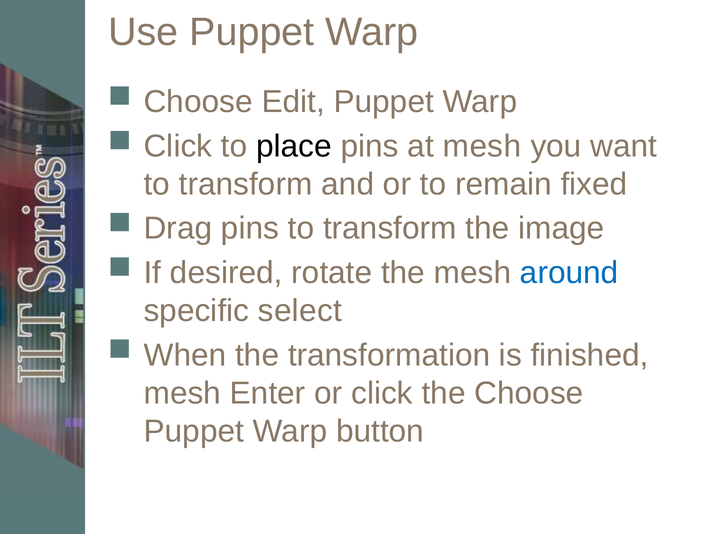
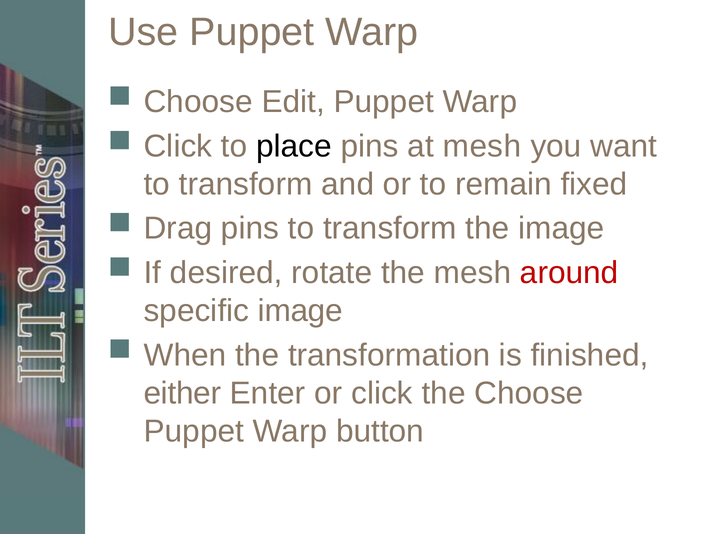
around colour: blue -> red (569, 273)
specific select: select -> image (300, 311)
mesh: mesh -> either (183, 393)
